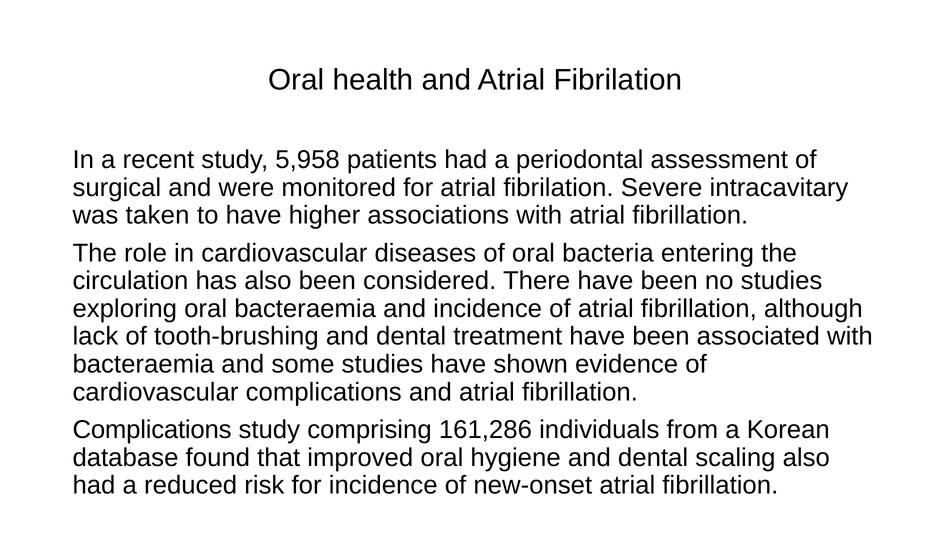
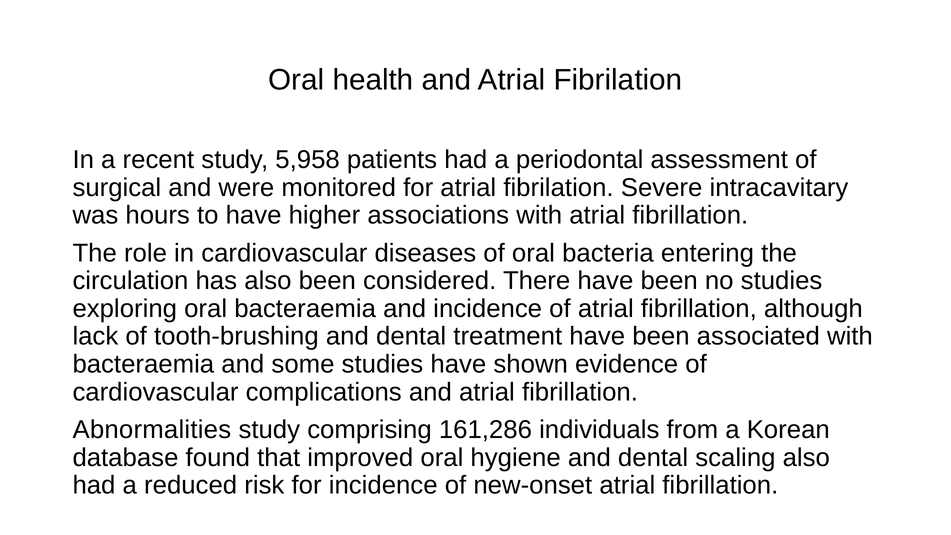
taken: taken -> hours (158, 215)
Complications: Complications -> Abnormalities (152, 430)
